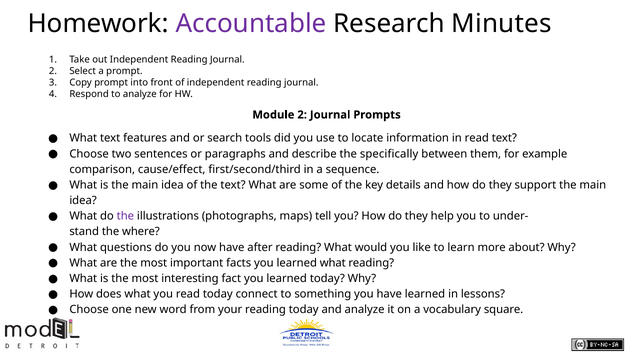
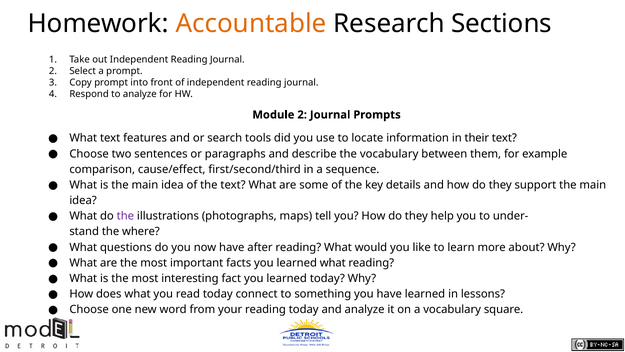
Accountable colour: purple -> orange (251, 24)
Minutes: Minutes -> Sections (502, 24)
in read: read -> their (477, 138)
the specifically: specifically -> vocabulary (389, 154)
